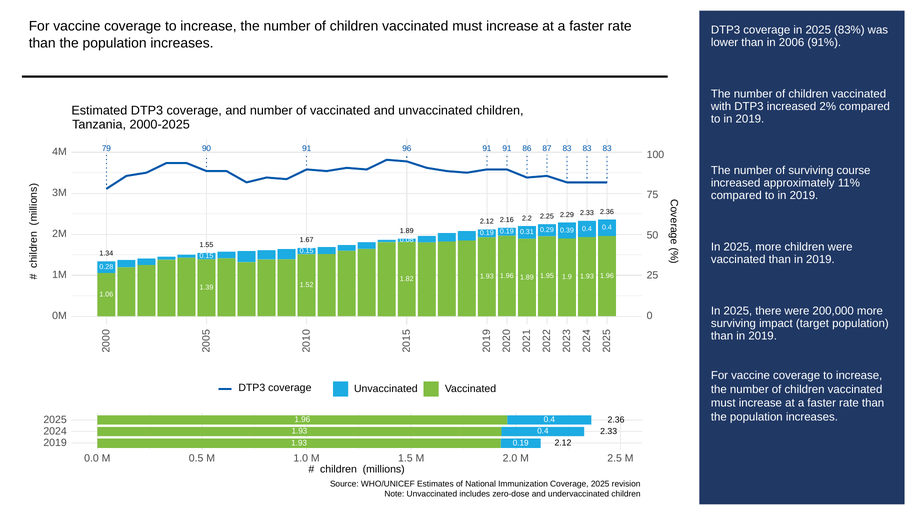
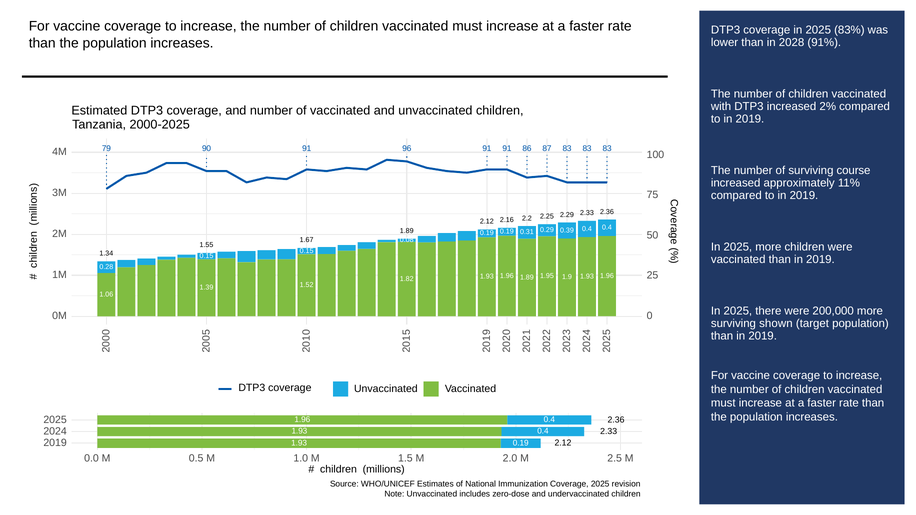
2006: 2006 -> 2028 (792, 42)
impact: impact -> shown (776, 324)
